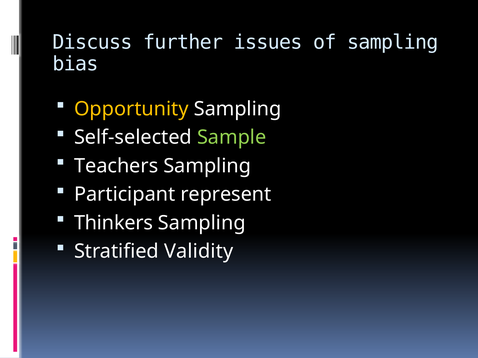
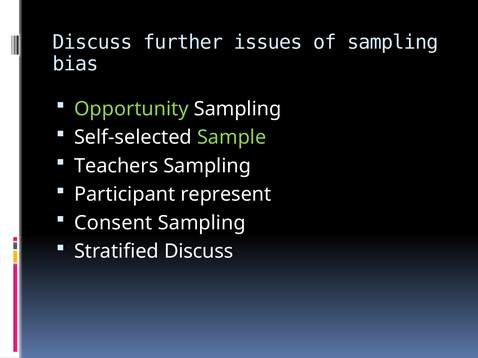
Opportunity colour: yellow -> light green (131, 109)
Thinkers: Thinkers -> Consent (113, 223)
Stratified Validity: Validity -> Discuss (199, 252)
